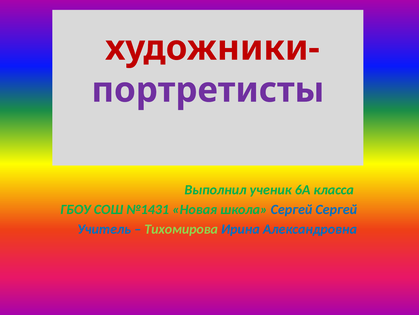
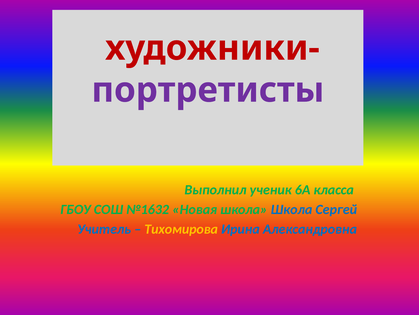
№1431: №1431 -> №1632 (148, 209)
школа Сергей: Сергей -> Школа (292, 209)
Тихомирова colour: light green -> yellow (181, 229)
